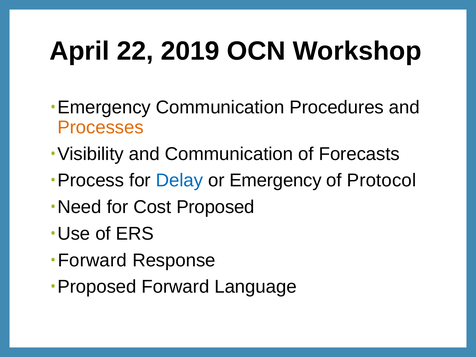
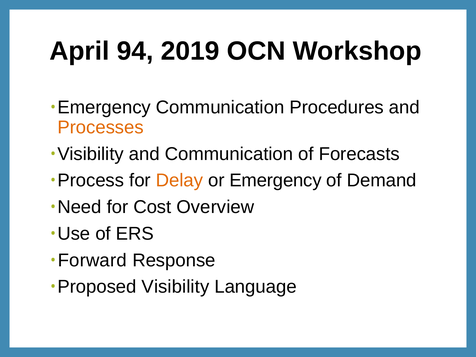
22: 22 -> 94 (135, 51)
Delay colour: blue -> orange (180, 181)
Protocol: Protocol -> Demand (382, 181)
Cost Proposed: Proposed -> Overview (215, 207)
Proposed Forward: Forward -> Visibility (175, 287)
